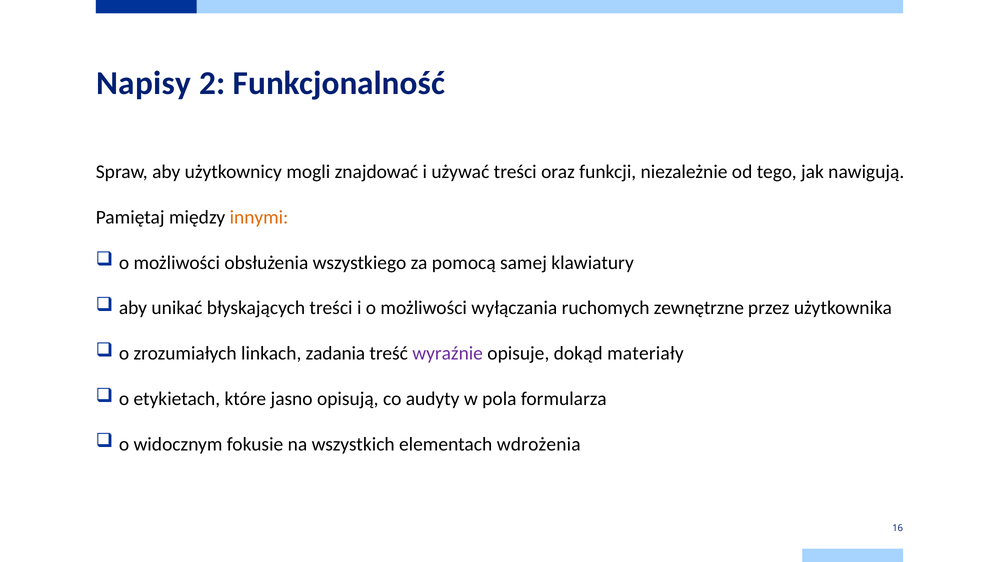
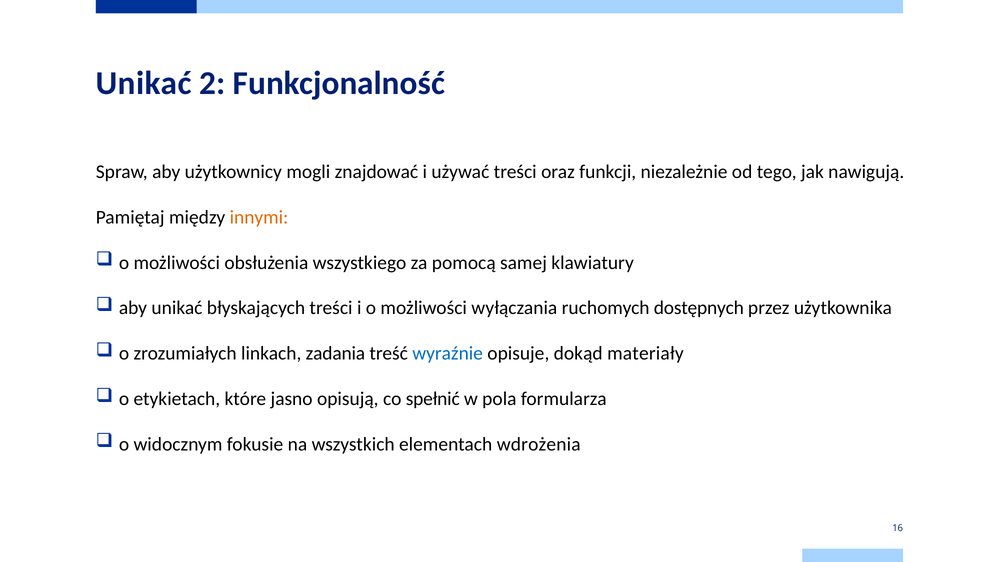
Napisy: Napisy -> Unikać (144, 83)
zewnętrzne: zewnętrzne -> dostępnych (699, 308)
wyraźnie colour: purple -> blue (448, 353)
audyty: audyty -> spełnić (433, 399)
